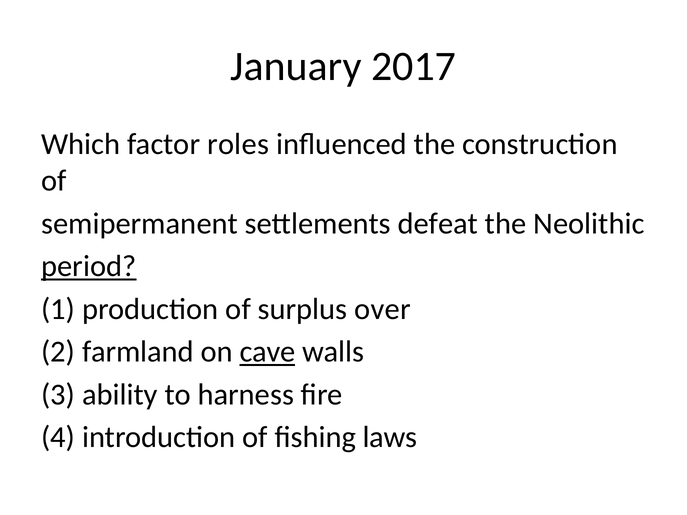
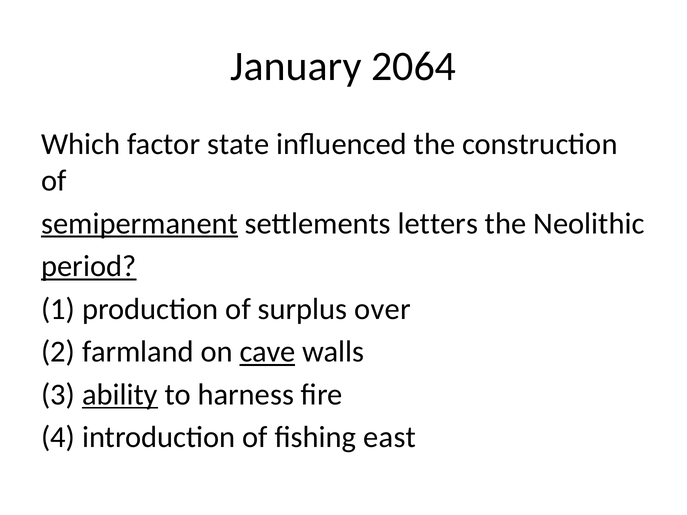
2017: 2017 -> 2064 (414, 67)
roles: roles -> state (238, 144)
semipermanent underline: none -> present (140, 224)
defeat: defeat -> letters (438, 224)
ability underline: none -> present (120, 395)
laws: laws -> east (390, 438)
